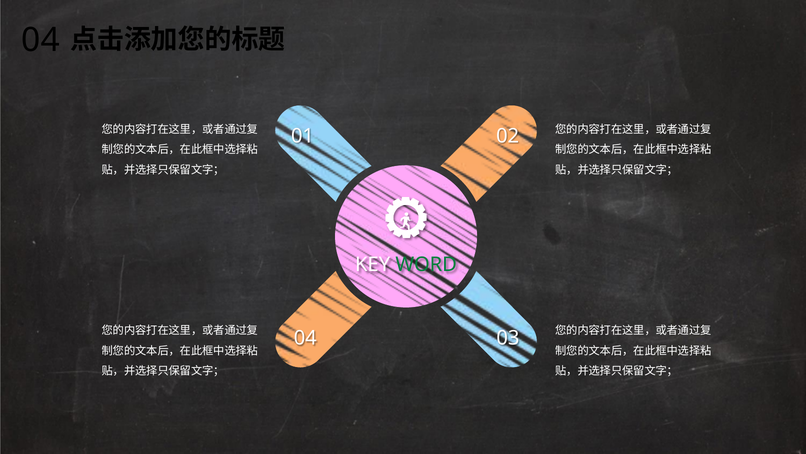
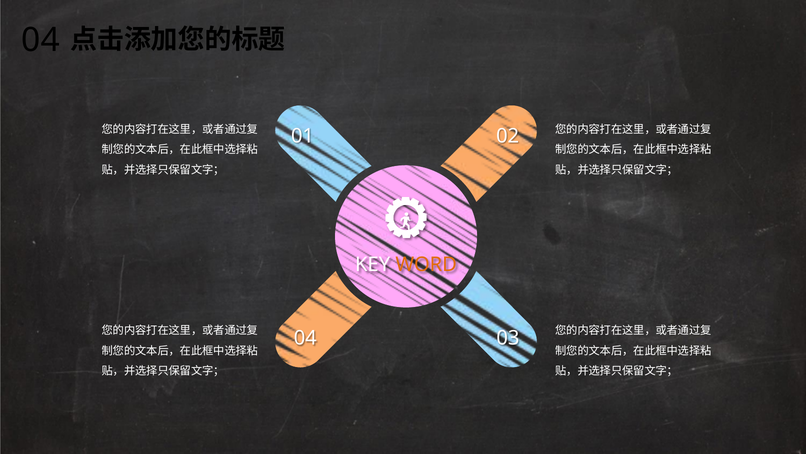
WORD colour: green -> orange (426, 264)
